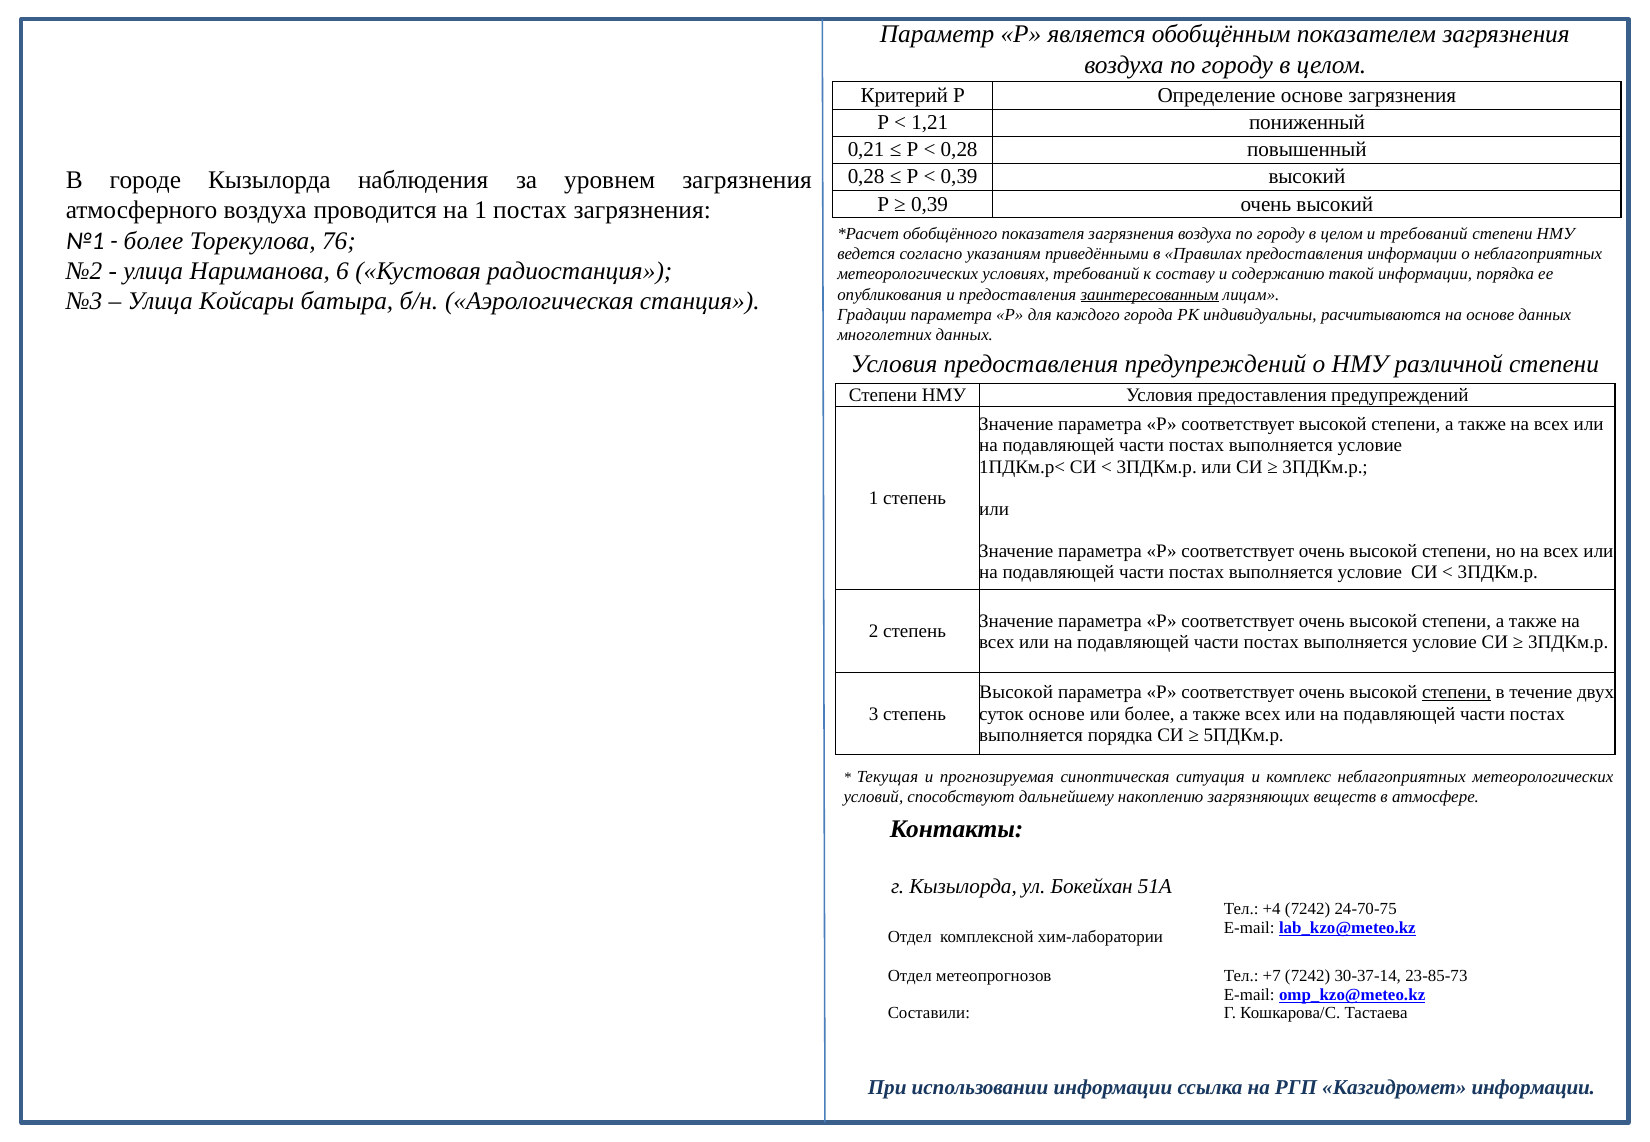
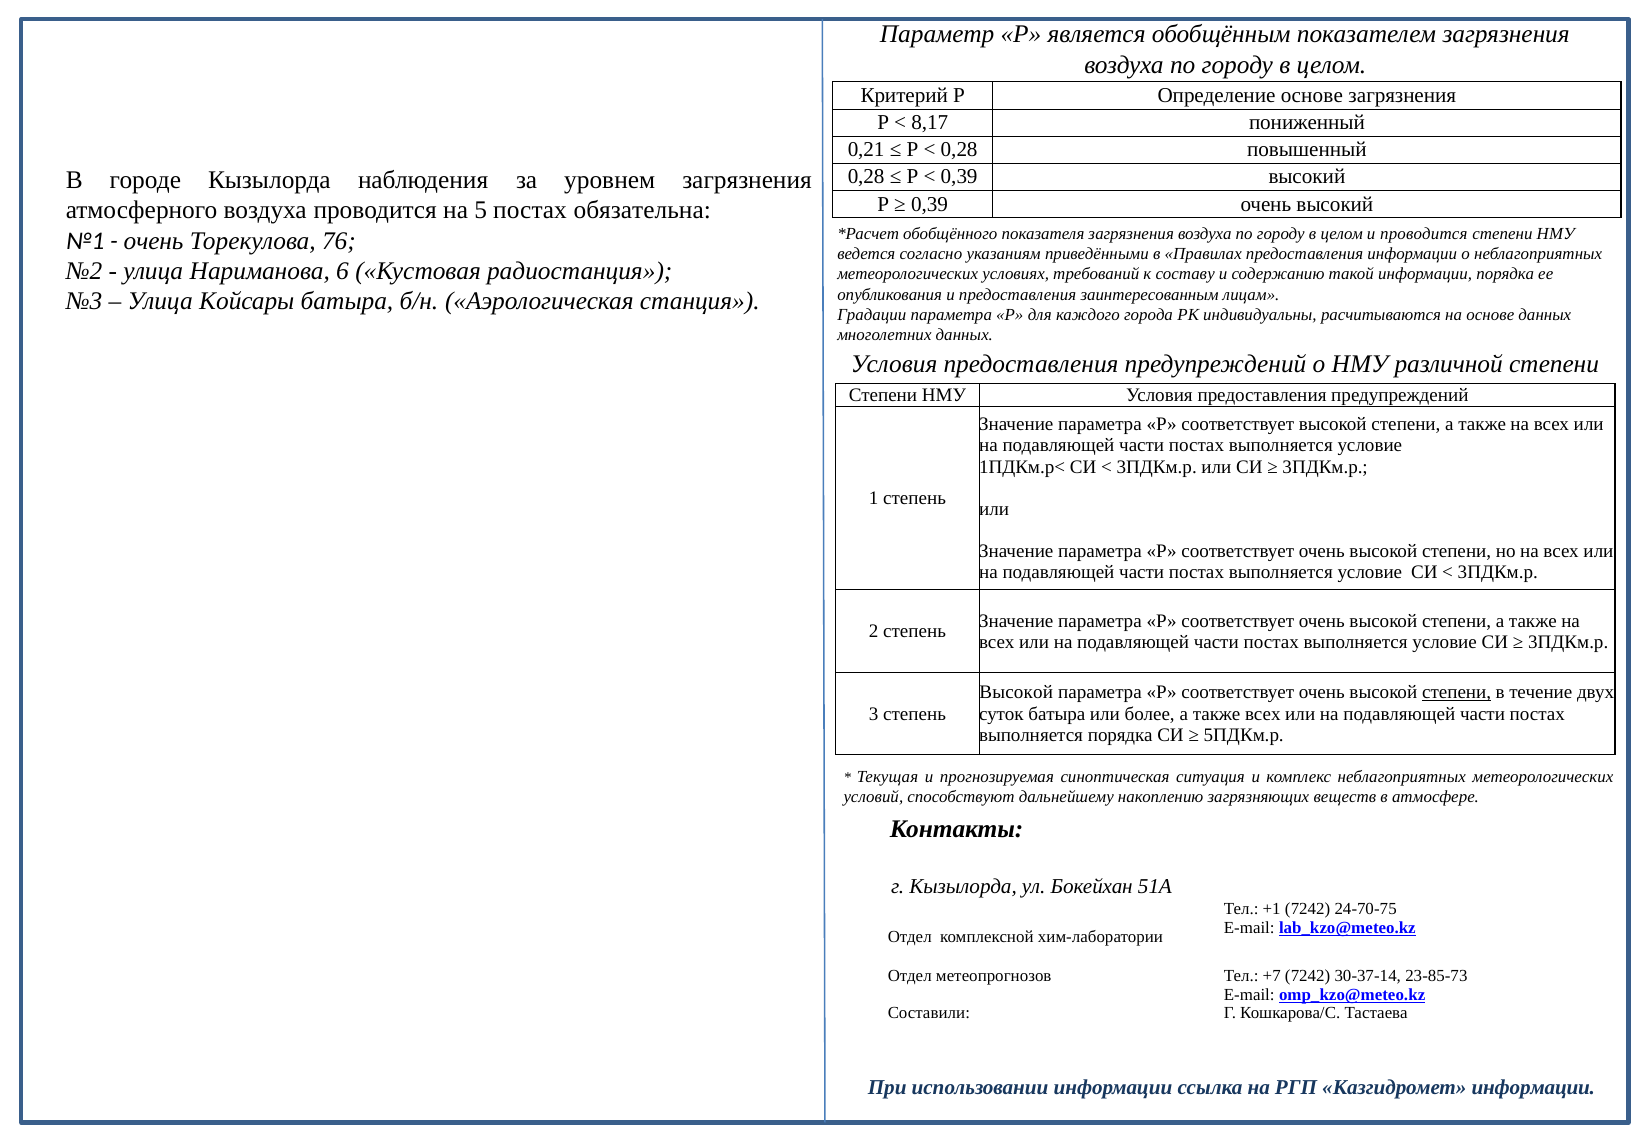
1,21: 1,21 -> 8,17 (930, 123)
на 1: 1 -> 5 (481, 210)
постах загрязнения: загрязнения -> обязательна (642, 210)
и требований: требований -> проводится (1424, 234)
более: более -> очень (154, 241)
заинтересованным underline: present -> none (1150, 295)
суток основе: основе -> батыра (1057, 714)
+4: +4 -> +1 (1272, 909)
